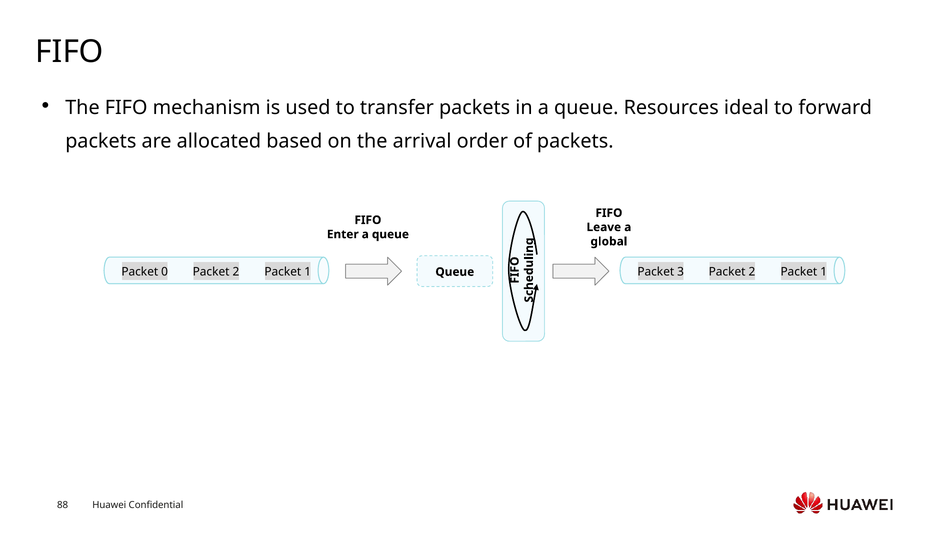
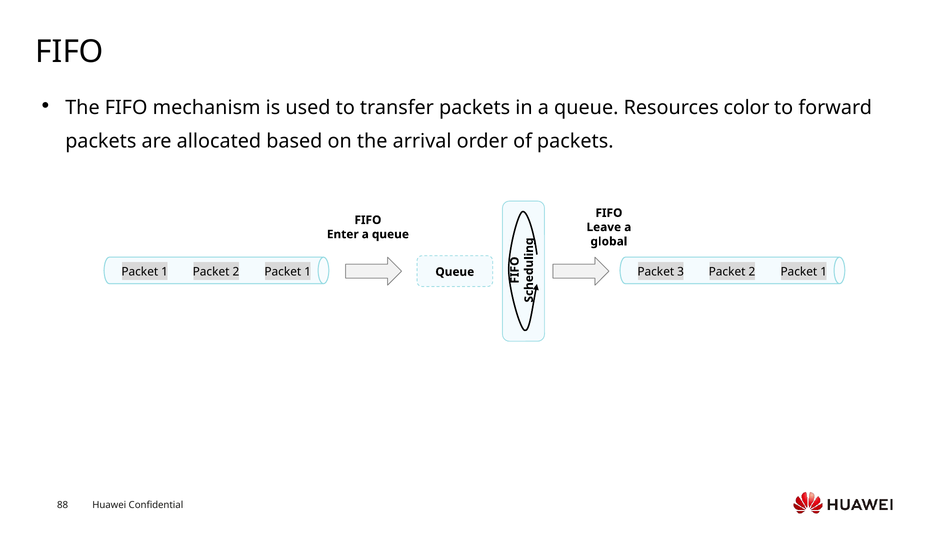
ideal: ideal -> color (747, 108)
0: 0 -> 1 (165, 272)
